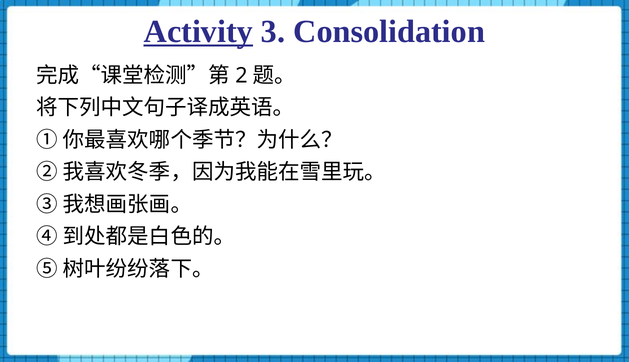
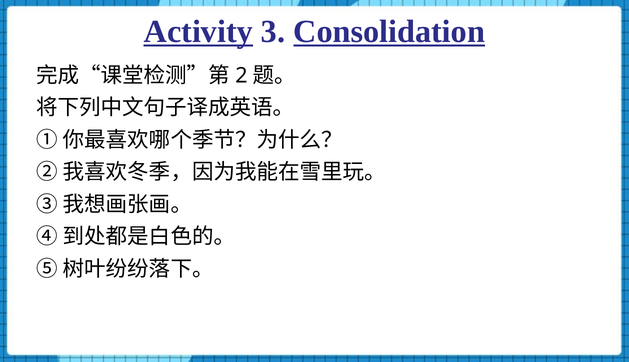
Consolidation underline: none -> present (389, 32)
